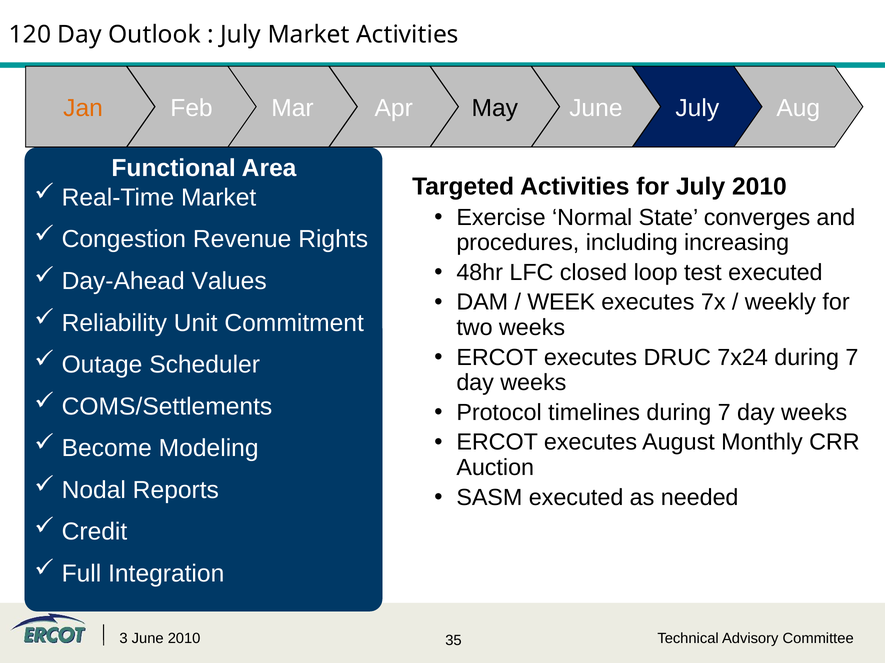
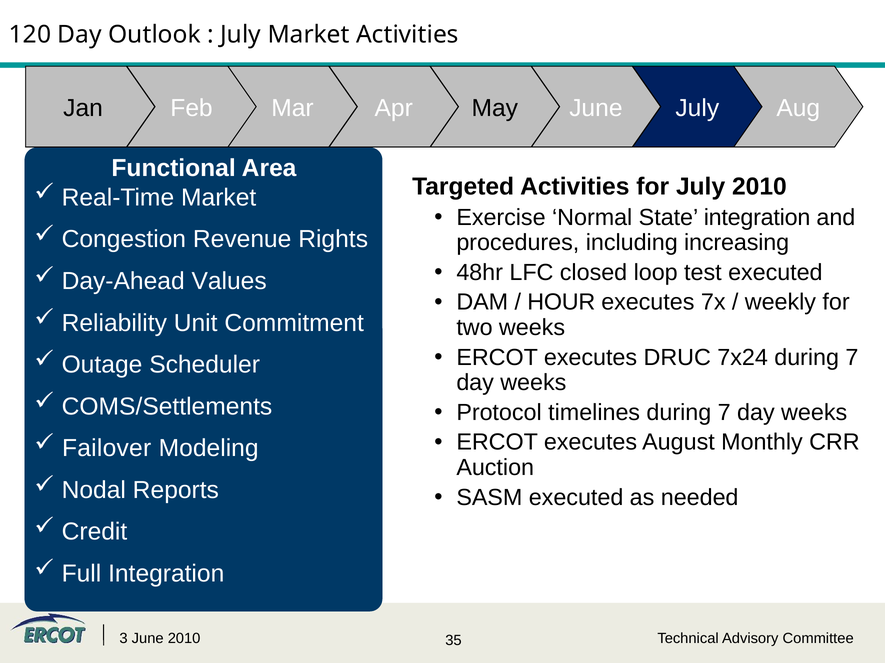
Jan colour: orange -> black (83, 108)
State converges: converges -> integration (757, 218)
WEEK: WEEK -> HOUR (561, 303)
Become: Become -> Failover (107, 449)
